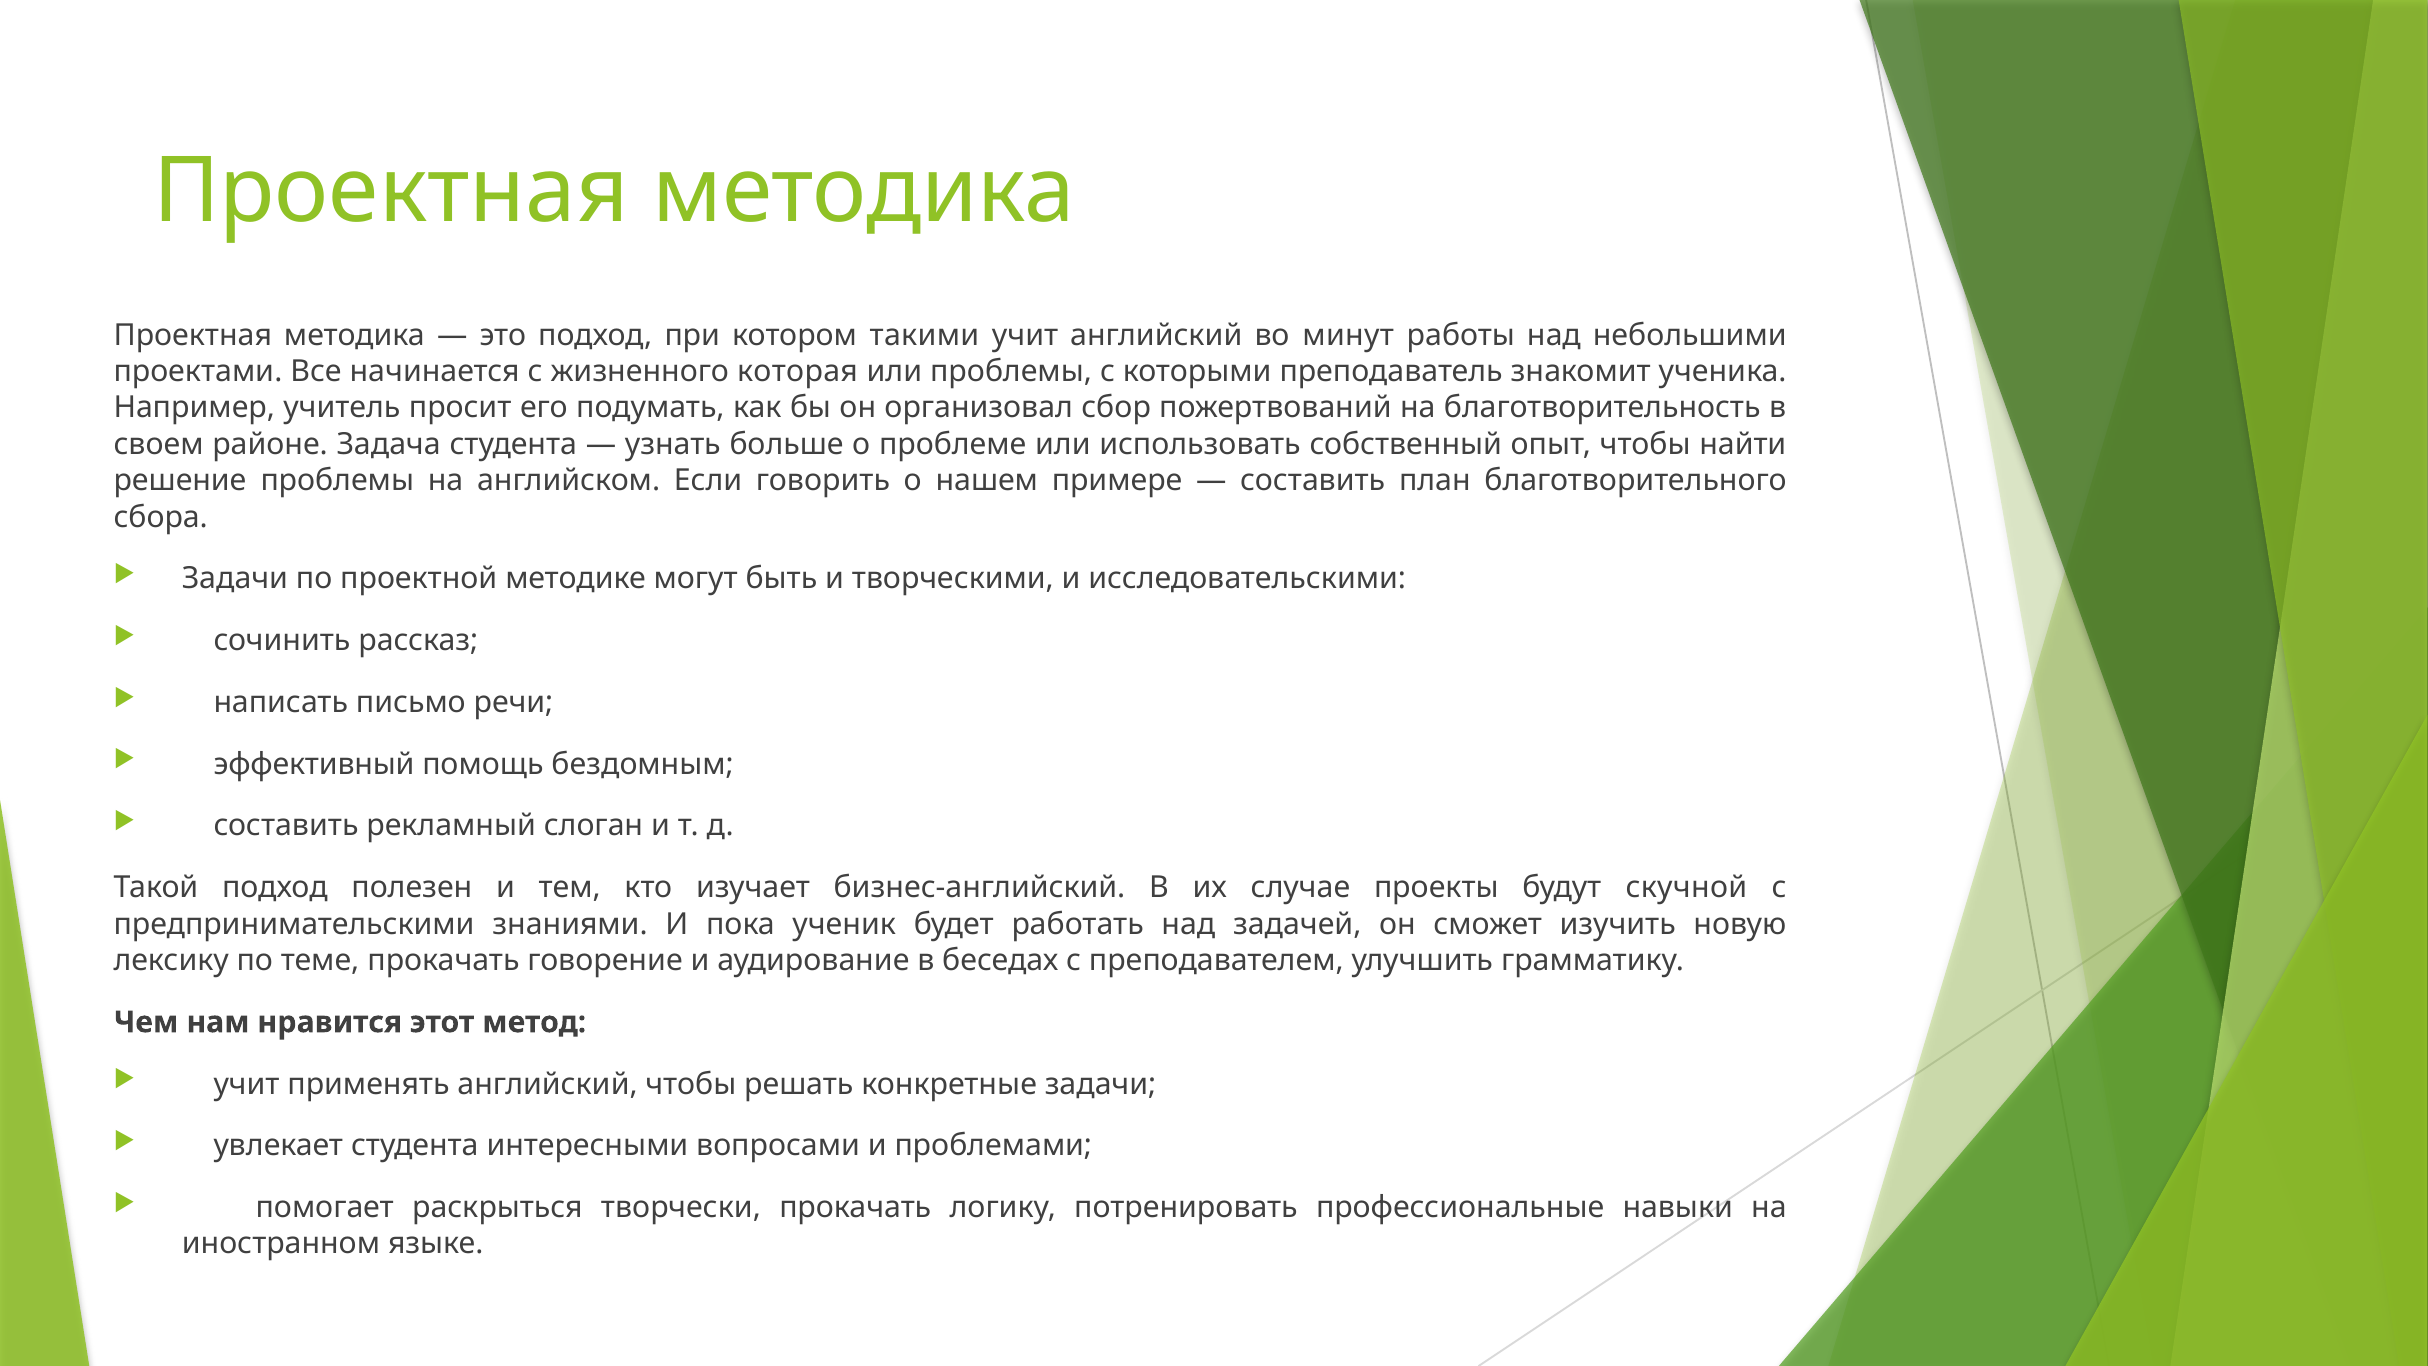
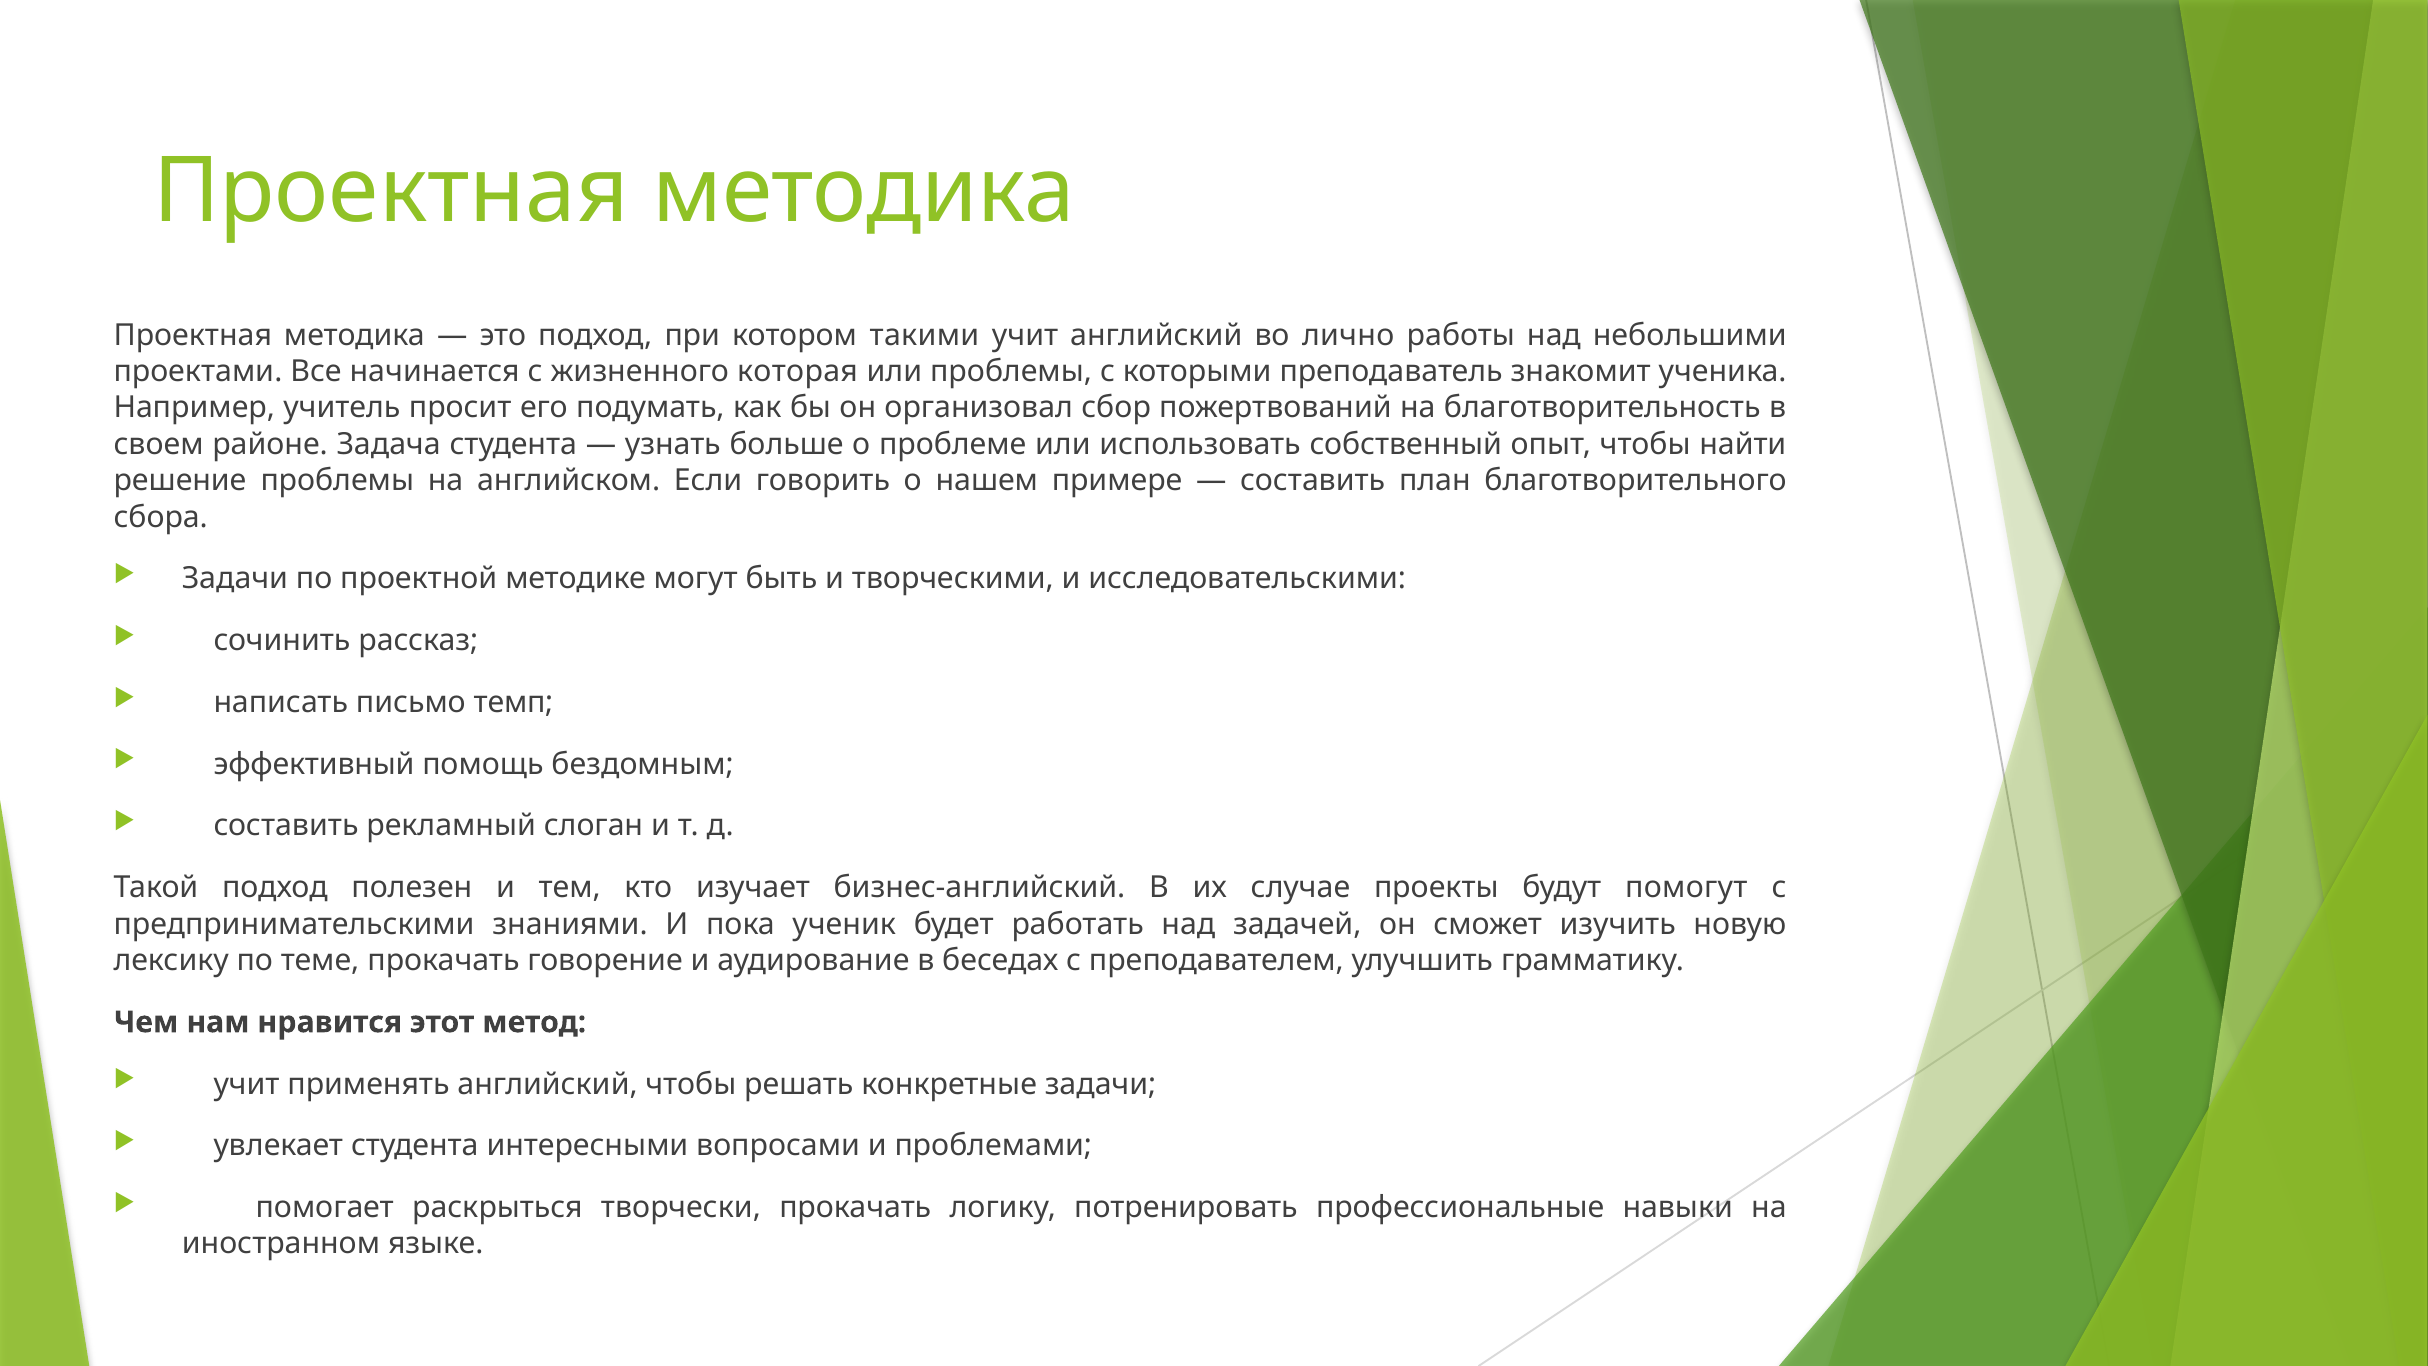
минут: минут -> лично (1348, 335)
речи: речи -> темп (514, 702)
скучной: скучной -> помогут (1686, 888)
